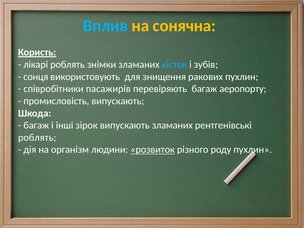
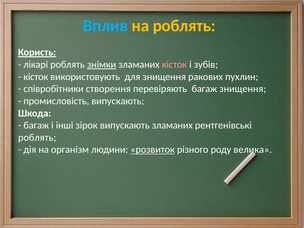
на сонячна: сонячна -> роблять (184, 26)
знімки underline: none -> present (102, 65)
кісток colour: light blue -> pink (174, 65)
сонця: сонця -> кісток (36, 77)
пасажирів: пасажирів -> створення (108, 89)
багаж аеропорту: аеропорту -> знищення (243, 89)
роду пухлин: пухлин -> велика (253, 150)
